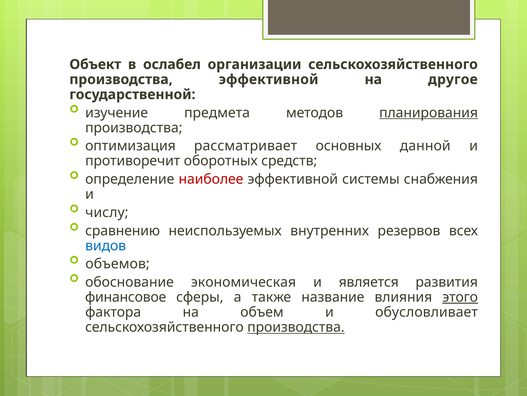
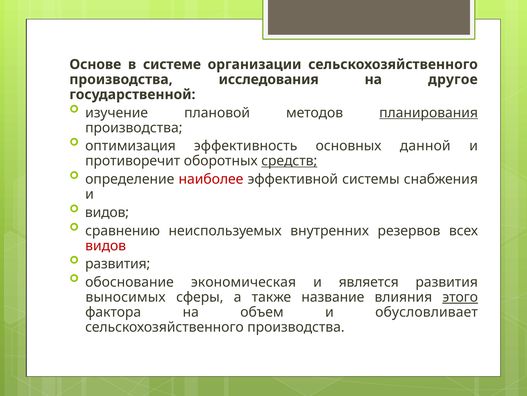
Объект: Объект -> Основе (95, 64)
ослабел: ослабел -> системе (172, 64)
производства эффективной: эффективной -> исследования (269, 79)
предмета: предмета -> плановой (217, 113)
рассматривает: рассматривает -> эффективность (246, 146)
средств underline: none -> present (289, 161)
числу: числу -> видов (107, 212)
видов colour: blue -> red (106, 245)
объемов: объемов -> развития (118, 263)
финансовое: финансовое -> выносимых (126, 297)
производства underline: present -> none (296, 327)
